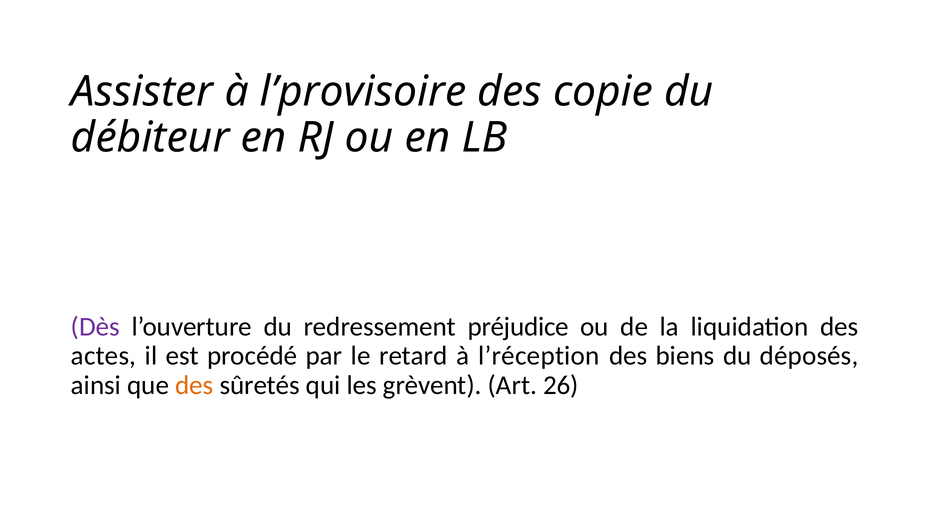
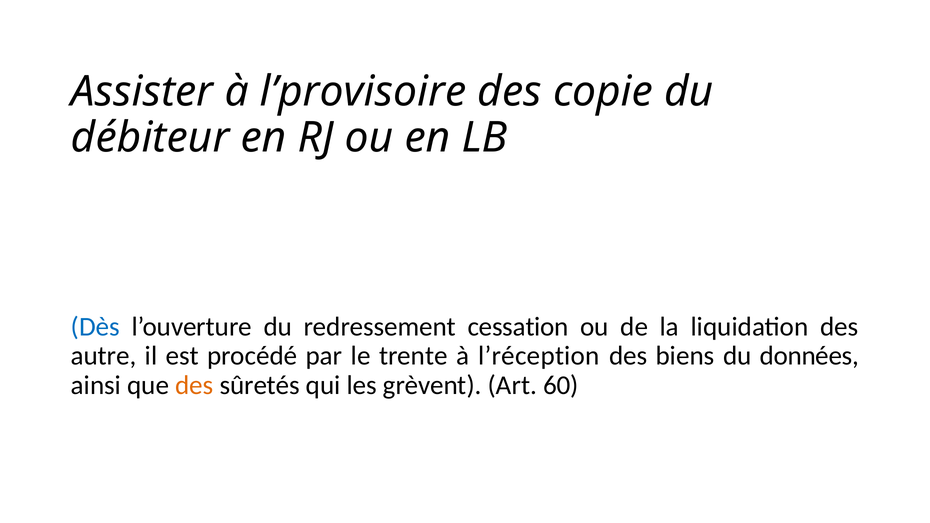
Dès colour: purple -> blue (95, 327)
préjudice: préjudice -> cessation (518, 327)
actes: actes -> autre (104, 356)
retard: retard -> trente (413, 356)
déposés: déposés -> données (809, 356)
26: 26 -> 60 (561, 385)
